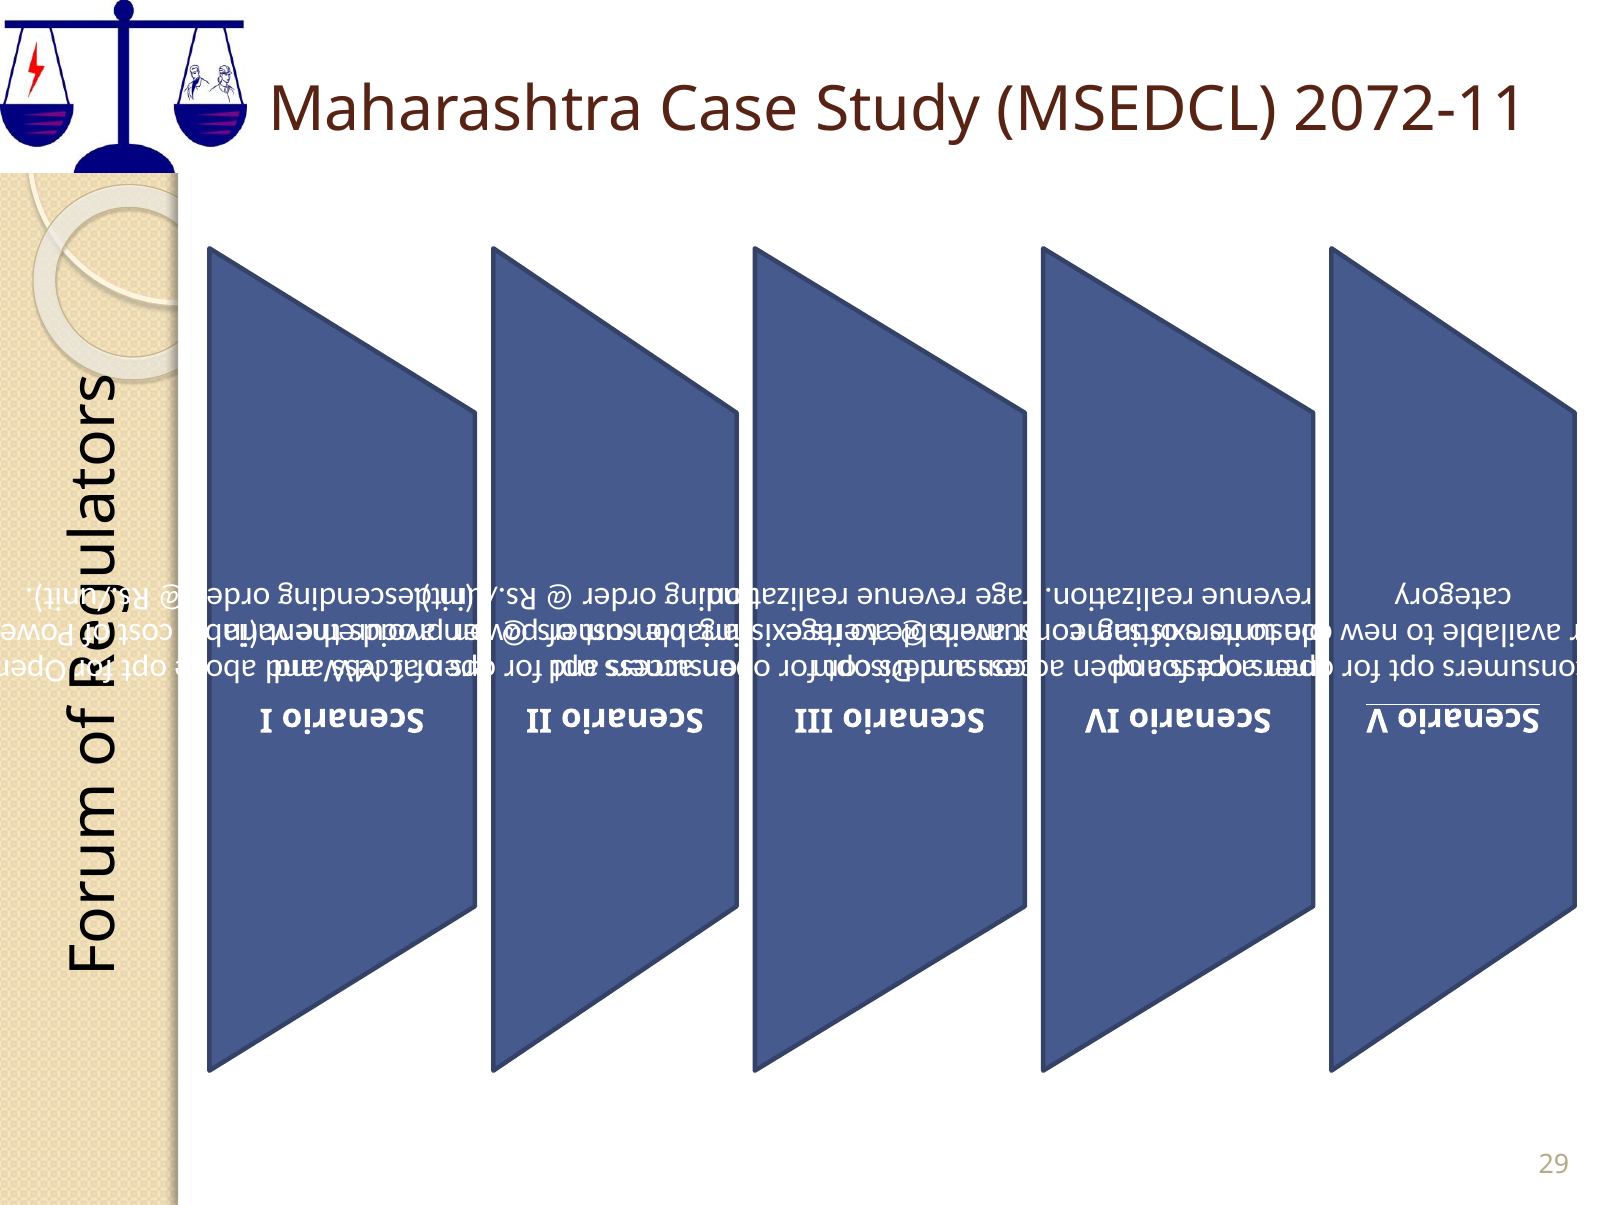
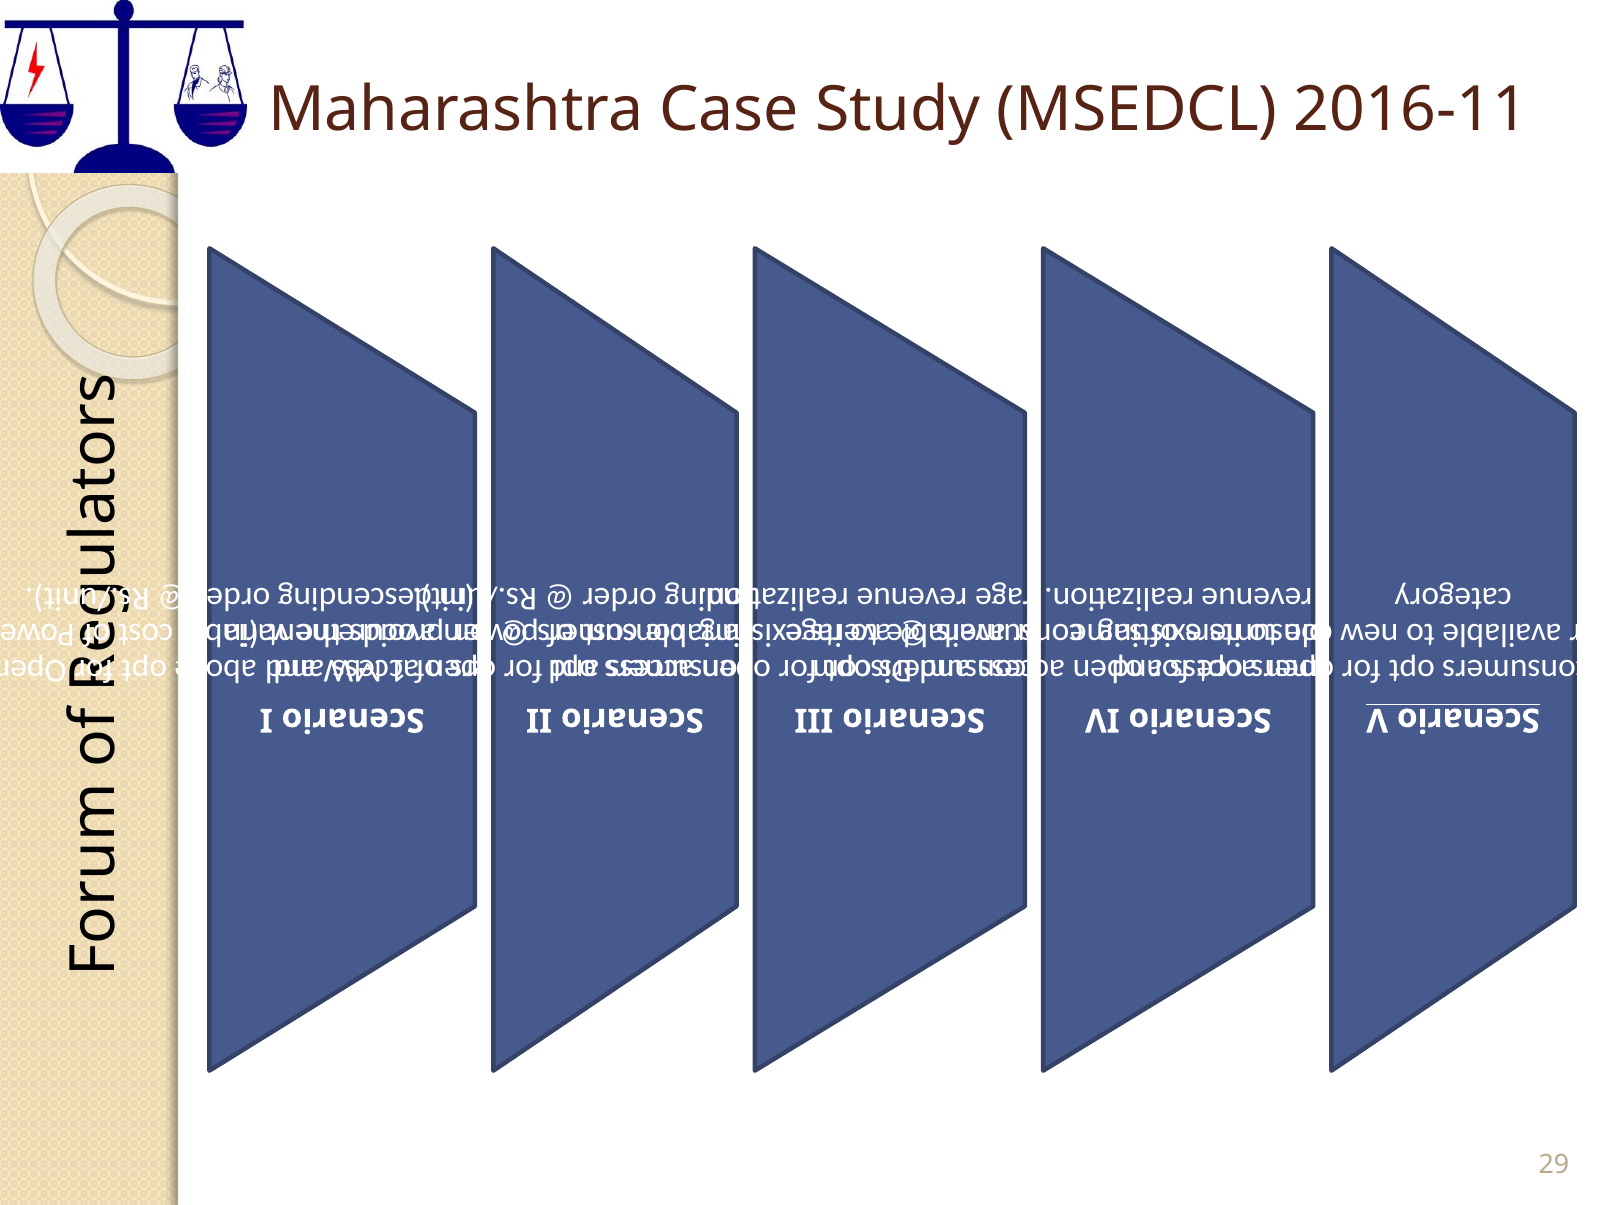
2072-11: 2072-11 -> 2016-11 (1411, 110)
